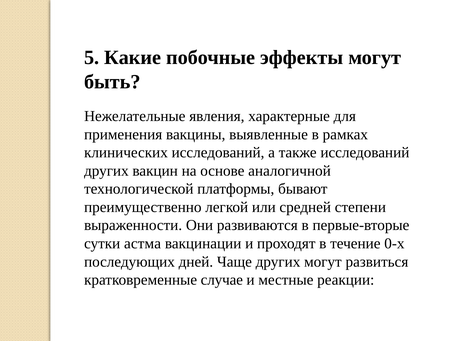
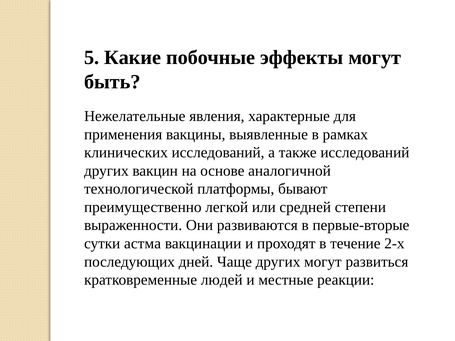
0-х: 0-х -> 2-х (394, 244)
случае: случае -> людей (222, 280)
